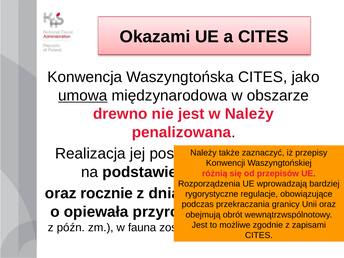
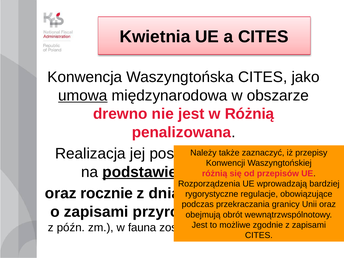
Okazami: Okazami -> Kwietnia (155, 37)
w Należy: Należy -> Różnią (249, 114)
podstawie underline: none -> present (140, 172)
o opiewała: opiewała -> zapisami (96, 212)
